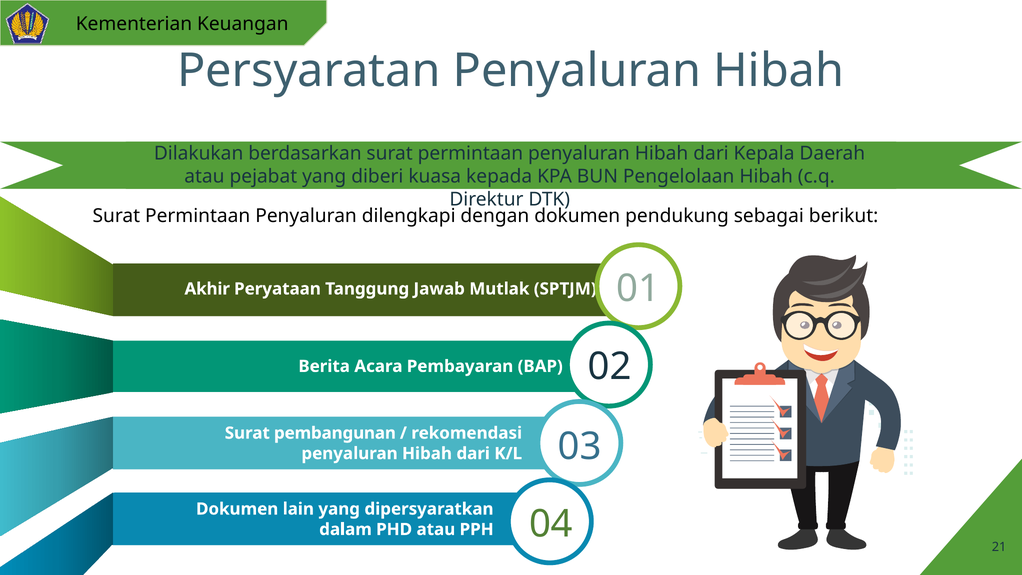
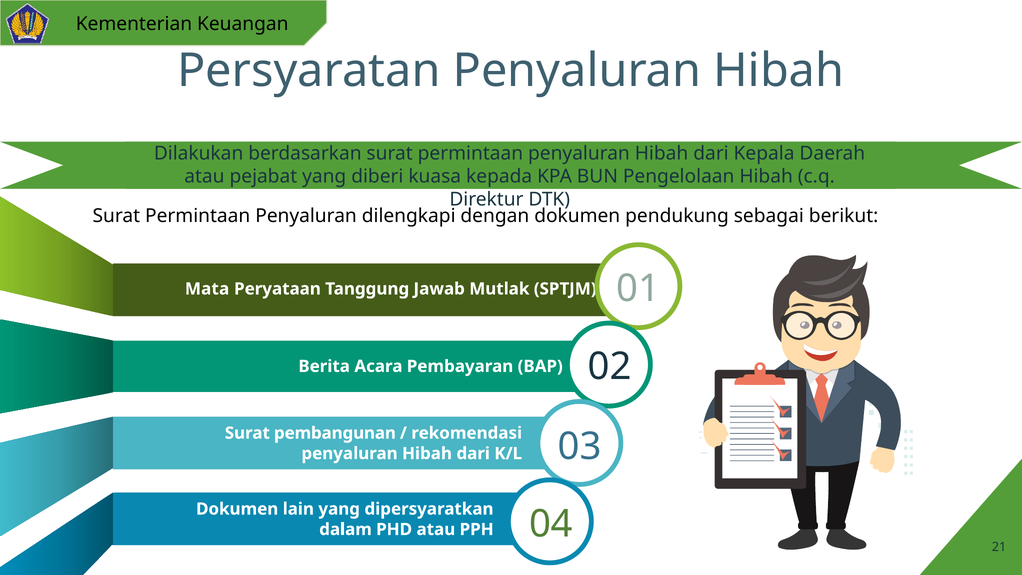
Akhir: Akhir -> Mata (207, 289)
